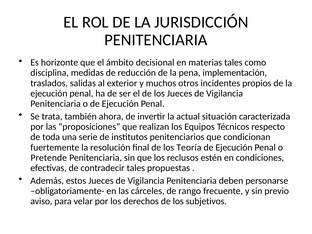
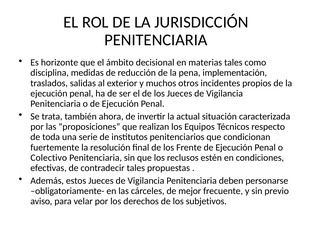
Teoría: Teoría -> Frente (189, 147)
Pretende: Pretende -> Colectivo (49, 158)
rango: rango -> mejor (190, 191)
